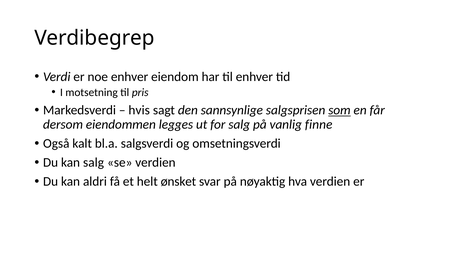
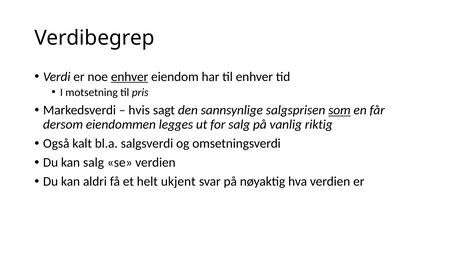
enhver underline: none -> present (130, 77)
finne: finne -> riktig (319, 124)
ønsket: ønsket -> ukjent (178, 181)
